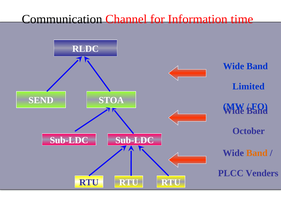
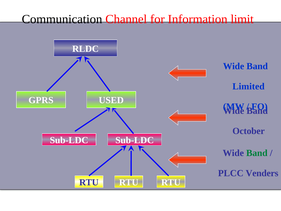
time: time -> limit (242, 19)
SEND: SEND -> GPRS (41, 100)
STOA: STOA -> USED (111, 100)
Band colour: orange -> green (257, 153)
